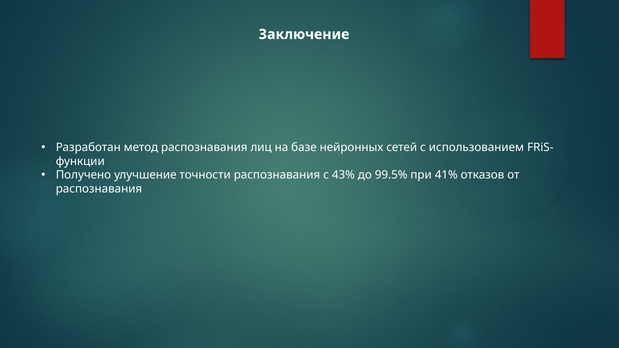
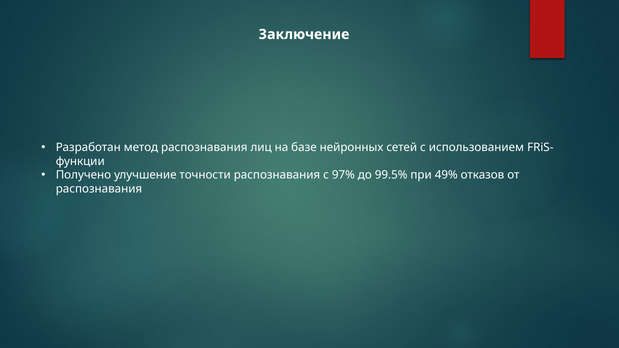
43%: 43% -> 97% (343, 175)
41%: 41% -> 49% (446, 175)
